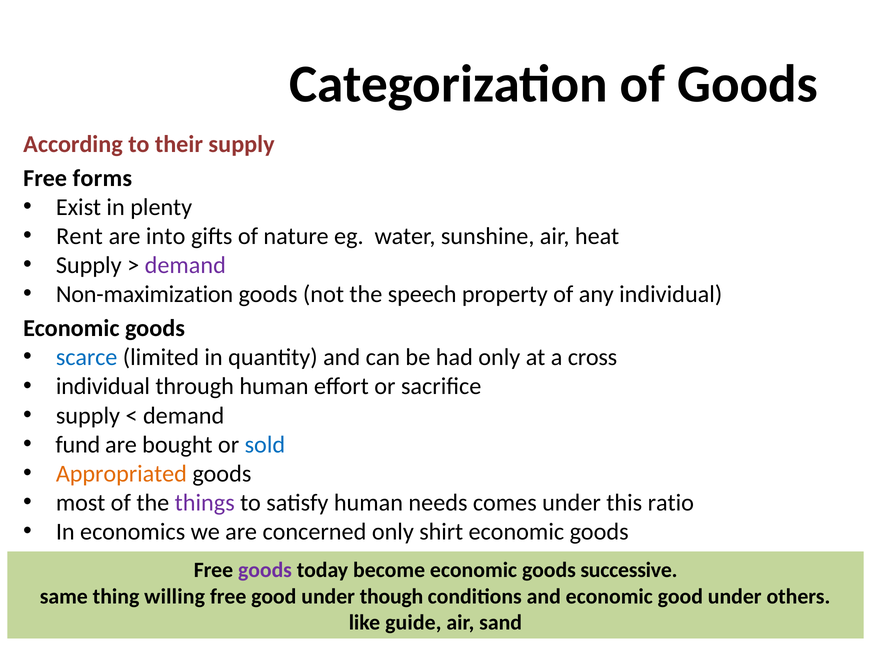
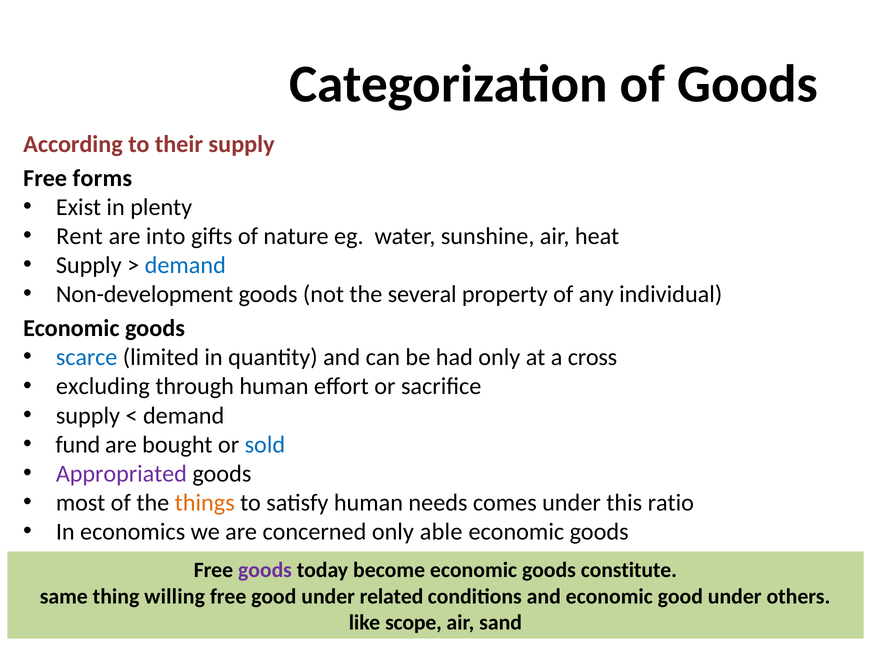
demand colour: purple -> blue (185, 265)
Non-maximization: Non-maximization -> Non-development (145, 294)
speech: speech -> several (422, 294)
individual: individual -> excluding (103, 386)
Appropriated colour: orange -> purple (121, 473)
things colour: purple -> orange (205, 502)
shirt: shirt -> able (441, 531)
successive: successive -> constitute (629, 570)
though: though -> related (391, 596)
guide: guide -> scope (413, 622)
